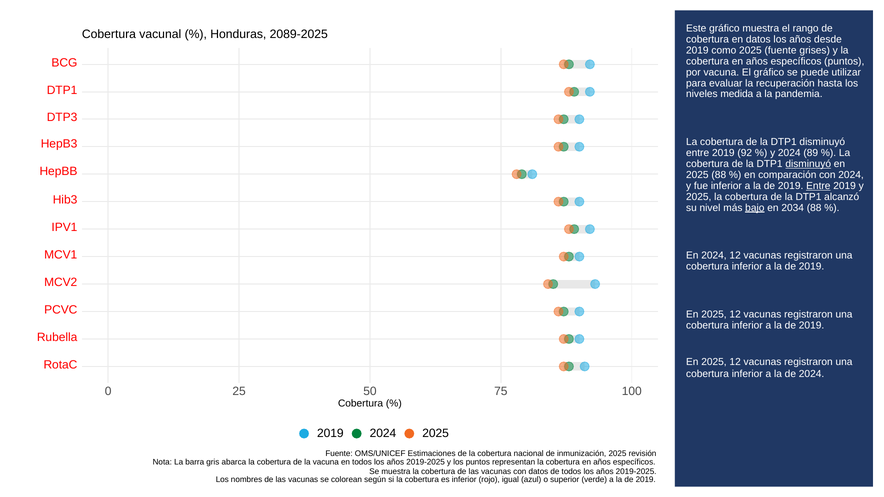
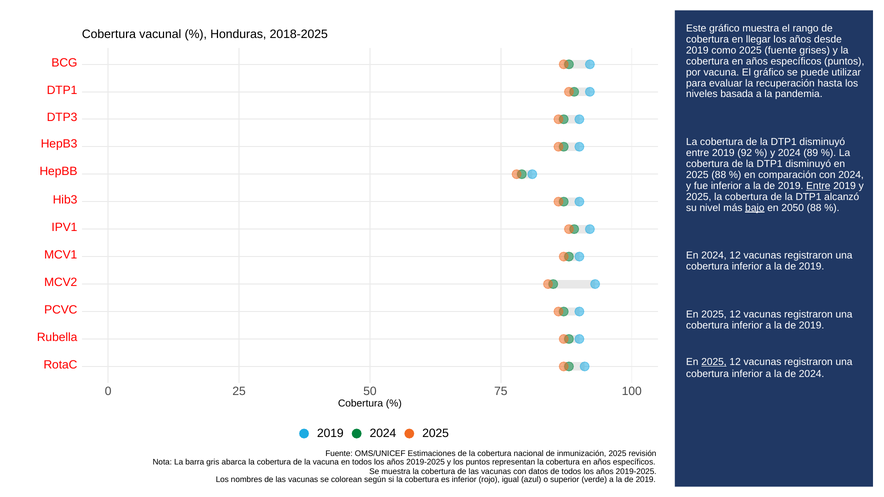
2089-2025: 2089-2025 -> 2018-2025 (299, 34)
en datos: datos -> llegar (758, 40)
medida: medida -> basada (737, 94)
disminuyó underline: present -> none (808, 164)
2034: 2034 -> 2050 (793, 208)
2025 underline: none -> present (714, 362)
